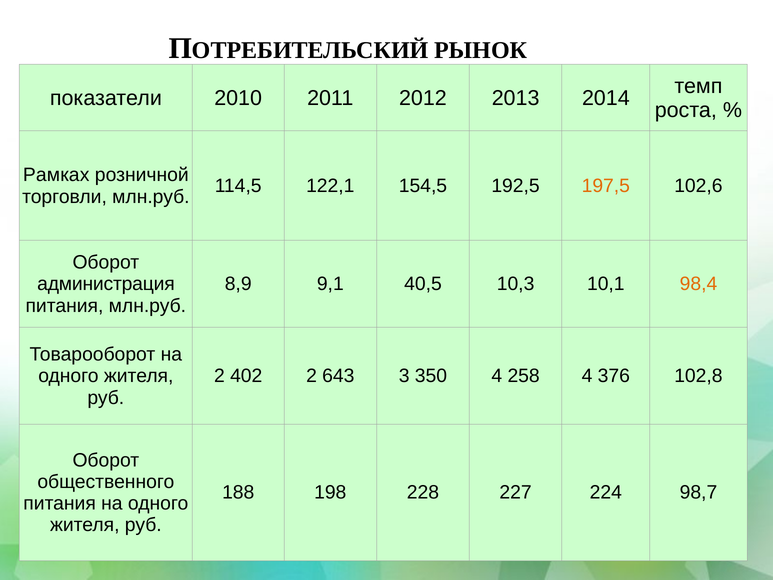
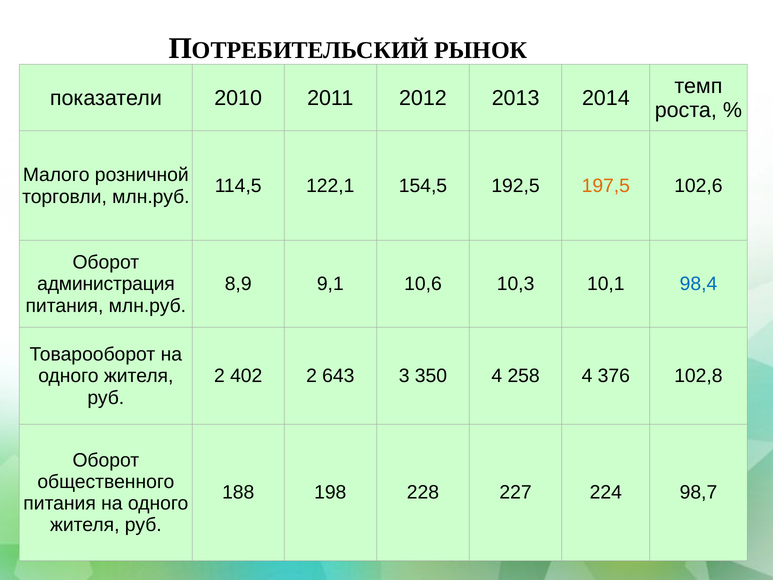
Рамках: Рамках -> Малого (56, 175)
40,5: 40,5 -> 10,6 (423, 284)
98,4 colour: orange -> blue (698, 284)
